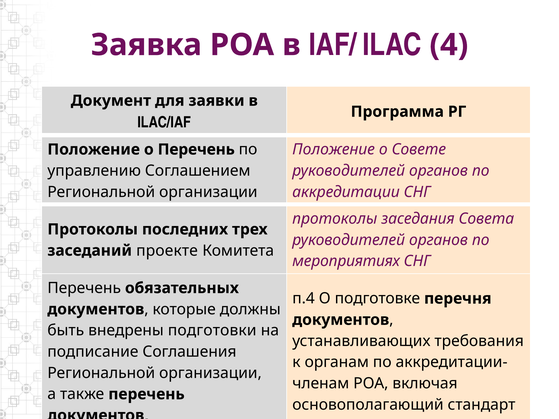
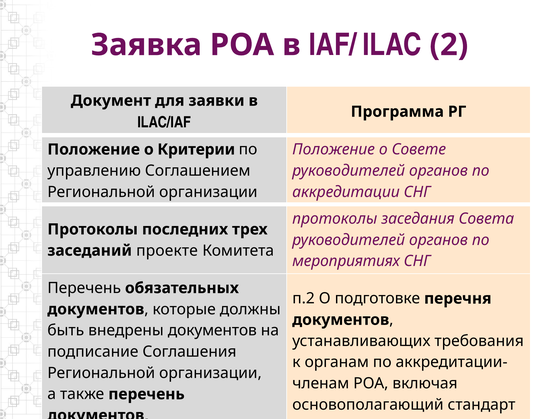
4: 4 -> 2 (449, 45)
о Перечень: Перечень -> Критерии (196, 150)
п.4: п.4 -> п.2 (304, 299)
внедрены подготовки: подготовки -> документов (212, 331)
